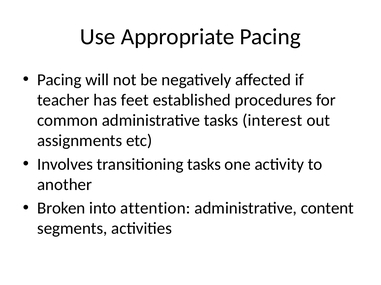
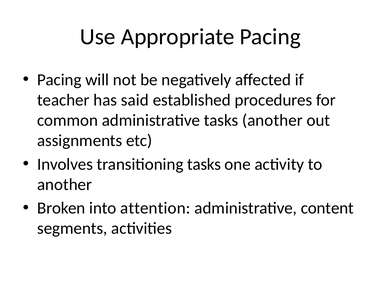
feet: feet -> said (135, 100)
tasks interest: interest -> another (272, 121)
